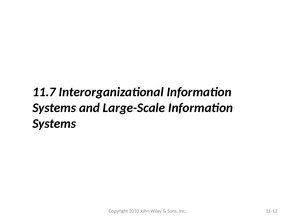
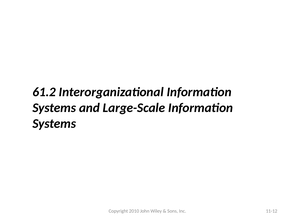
11.7: 11.7 -> 61.2 (44, 92)
